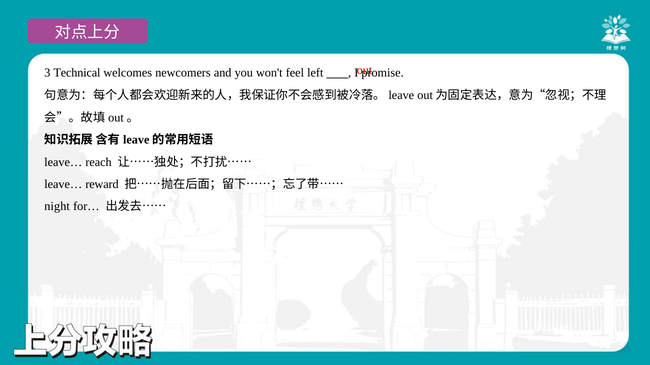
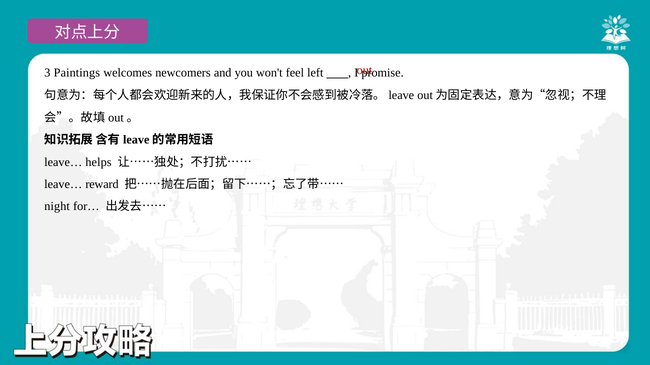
Technical: Technical -> Paintings (77, 73)
reach: reach -> helps (98, 162)
